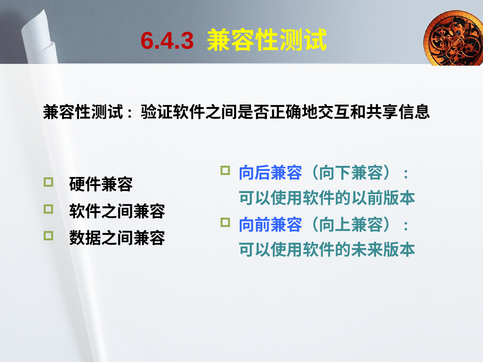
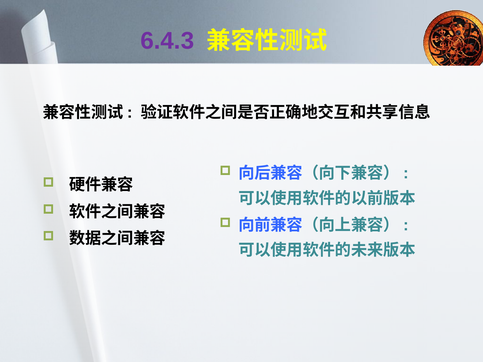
6.4.3 colour: red -> purple (167, 41)
